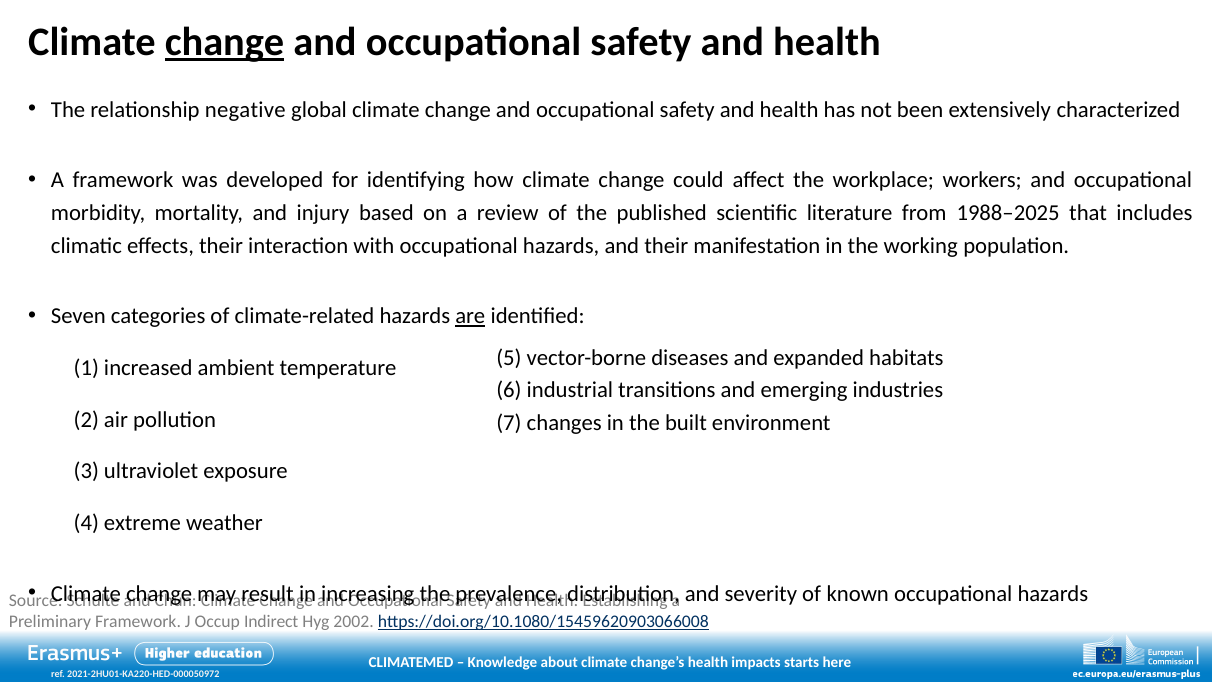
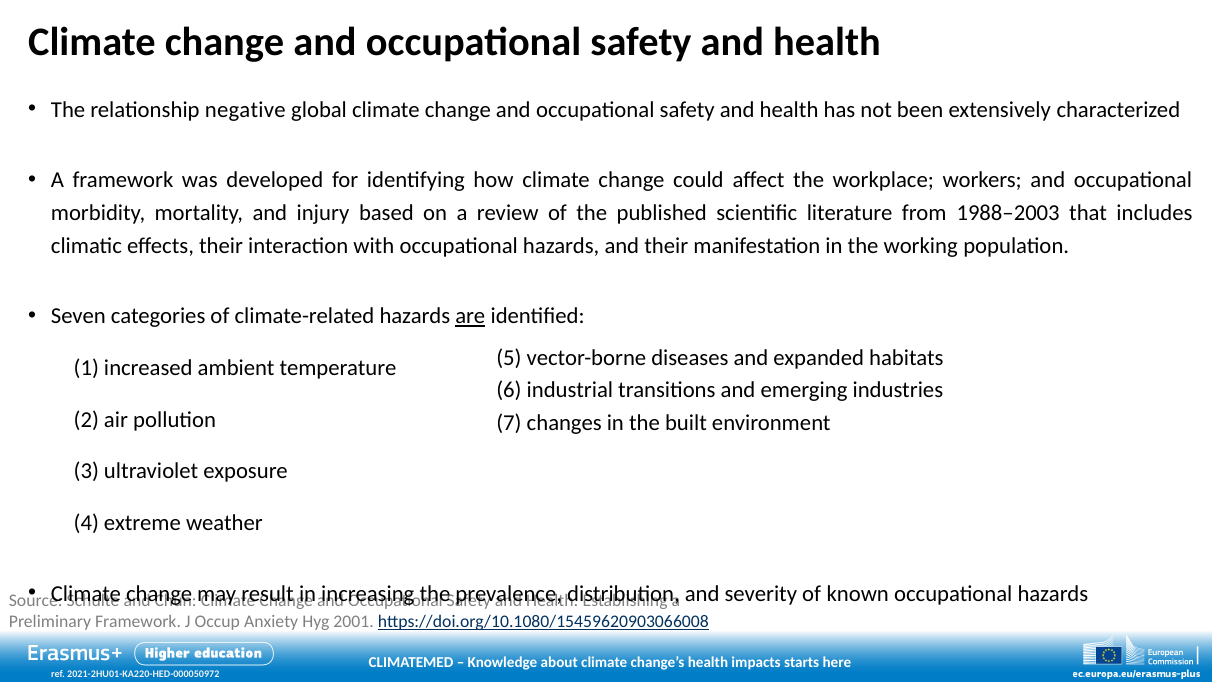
change underline: present -> none (225, 42)
1988–2025: 1988–2025 -> 1988–2003 (1008, 213)
Indirect: Indirect -> Anxiety (271, 622)
2002: 2002 -> 2001 (354, 622)
